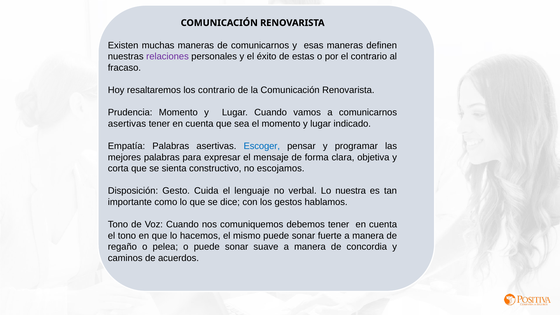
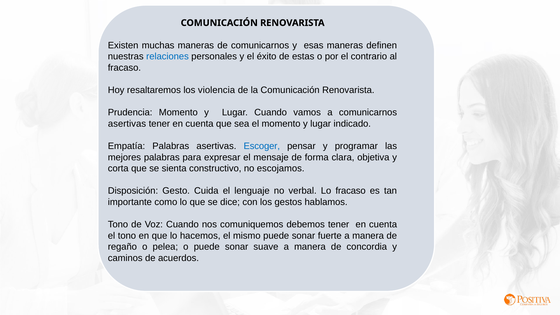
relaciones colour: purple -> blue (167, 56)
los contrario: contrario -> violencia (217, 90)
Lo nuestra: nuestra -> fracaso (351, 191)
